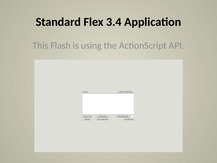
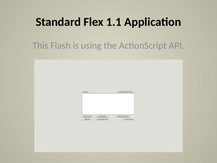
3.4: 3.4 -> 1.1 (114, 22)
